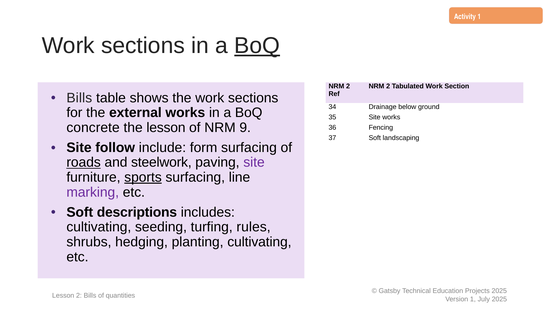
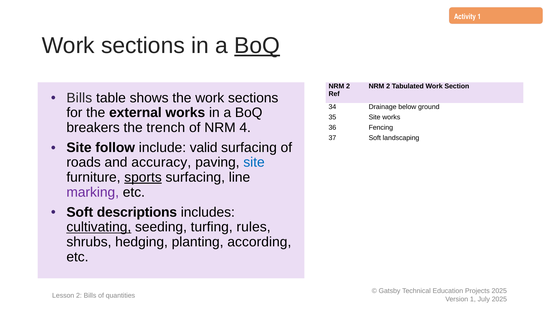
concrete: concrete -> breakers (93, 127)
the lesson: lesson -> trench (166, 127)
9: 9 -> 4 (245, 127)
form: form -> valid (204, 147)
roads underline: present -> none (84, 162)
steelwork: steelwork -> accuracy (161, 162)
site colour: purple -> blue (254, 162)
cultivating underline: none -> present (99, 227)
planting cultivating: cultivating -> according (259, 242)
